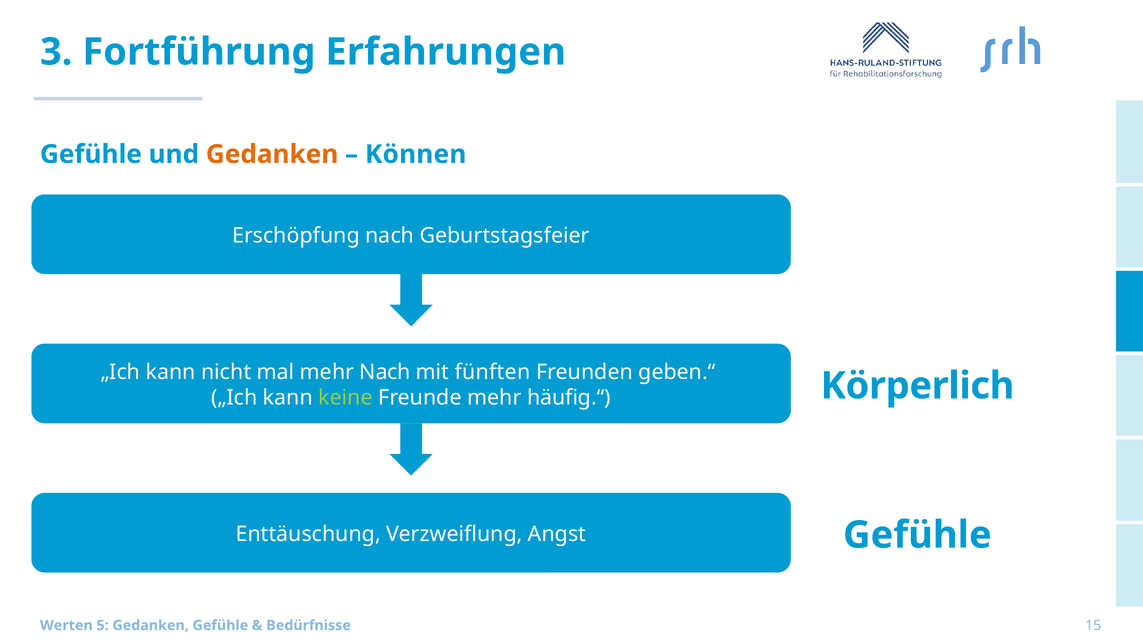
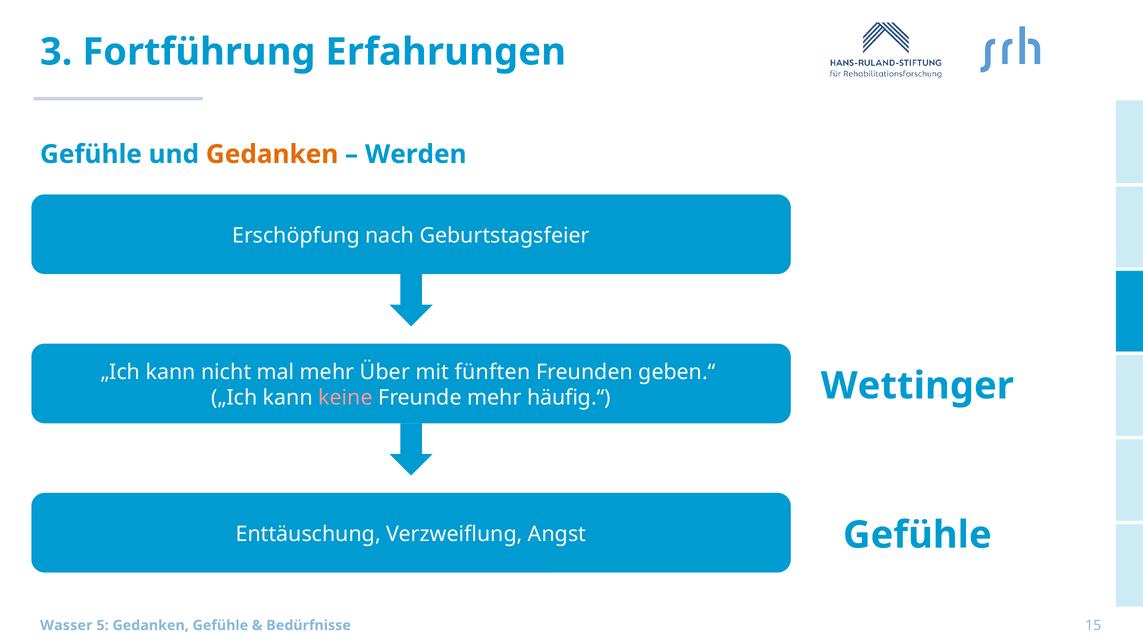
Können: Können -> Werden (416, 154)
mehr Nach: Nach -> Über (385, 372)
Körperlich: Körperlich -> Wettinger (917, 386)
keine colour: light green -> pink (346, 398)
Werten: Werten -> Wasser (66, 625)
